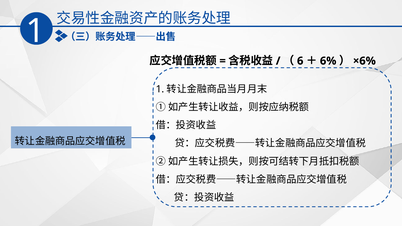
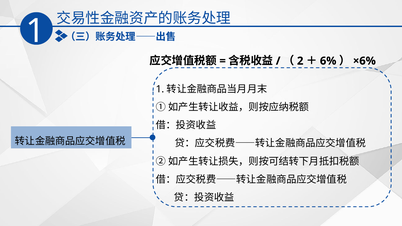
6: 6 -> 2 (300, 61)
